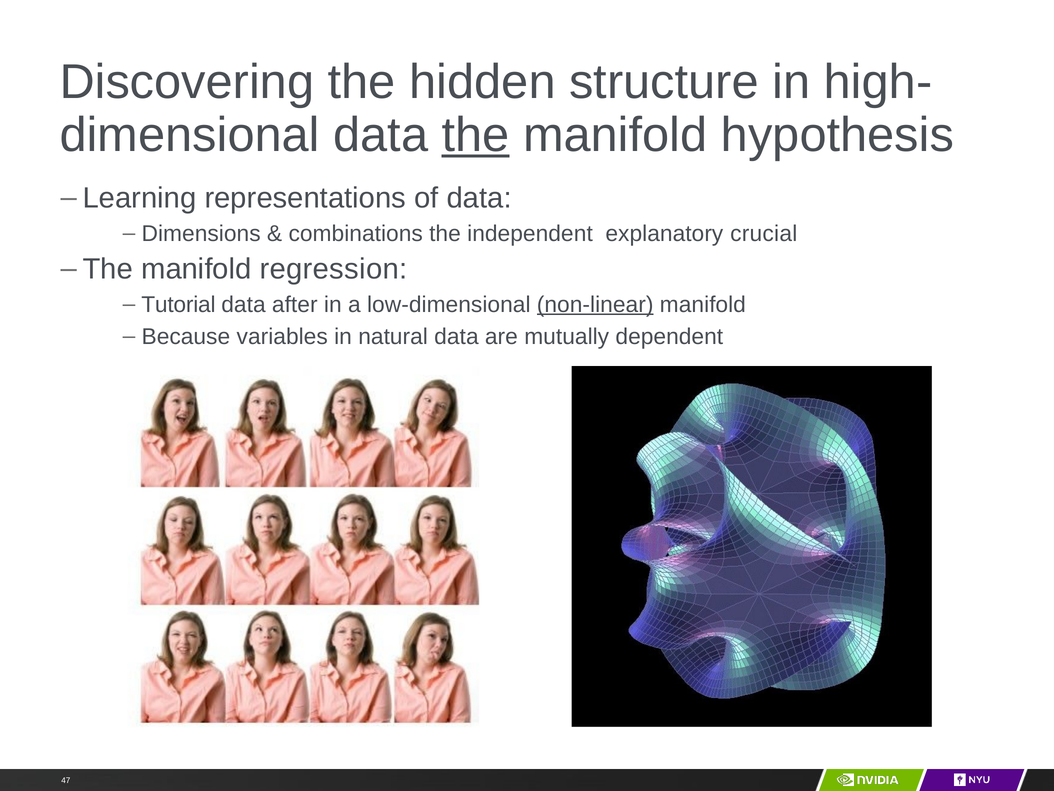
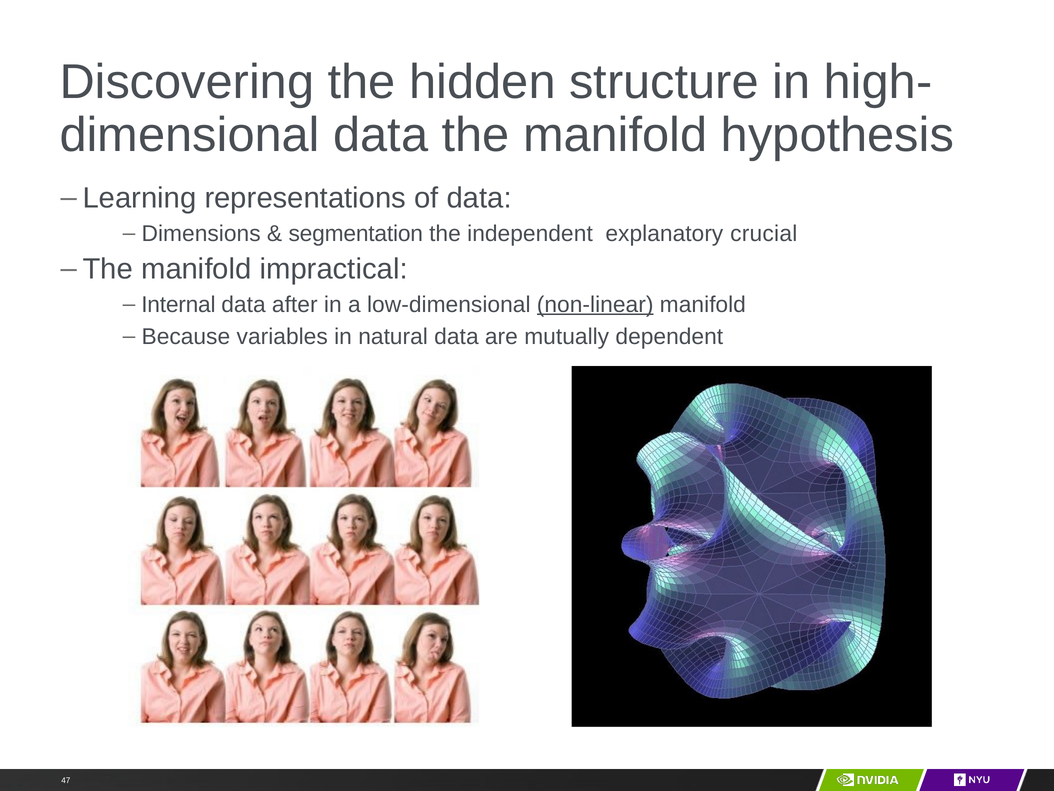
the underline: present -> none (476, 135)
combinations: combinations -> segmentation (356, 234)
regression: regression -> impractical (334, 269)
Tutorial: Tutorial -> Internal (178, 304)
